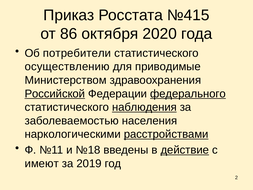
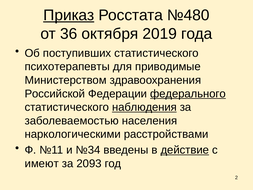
Приказ underline: none -> present (69, 15)
№415: №415 -> №480 (188, 15)
86: 86 -> 36 (69, 34)
2020: 2020 -> 2019 (160, 34)
потребители: потребители -> поступивших (77, 53)
осуществлению: осуществлению -> психотерапевты (67, 67)
Российской underline: present -> none (55, 94)
расстройствами underline: present -> none (166, 134)
№18: №18 -> №34 (88, 150)
2019: 2019 -> 2093 (89, 163)
